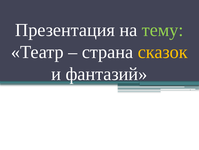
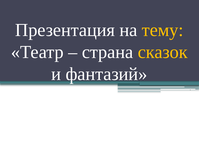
тему colour: light green -> yellow (163, 30)
